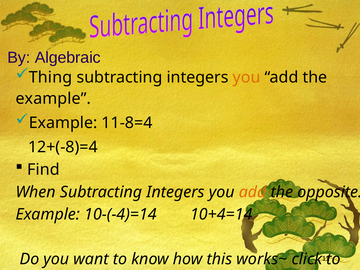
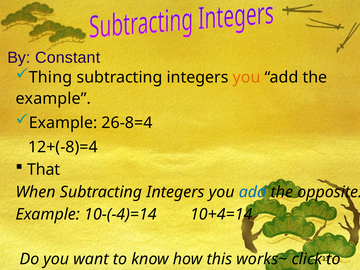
Algebraic: Algebraic -> Constant (68, 58)
11-8=4: 11-8=4 -> 26-8=4 (127, 123)
Find: Find -> That (44, 170)
add colour: orange -> blue (253, 192)
